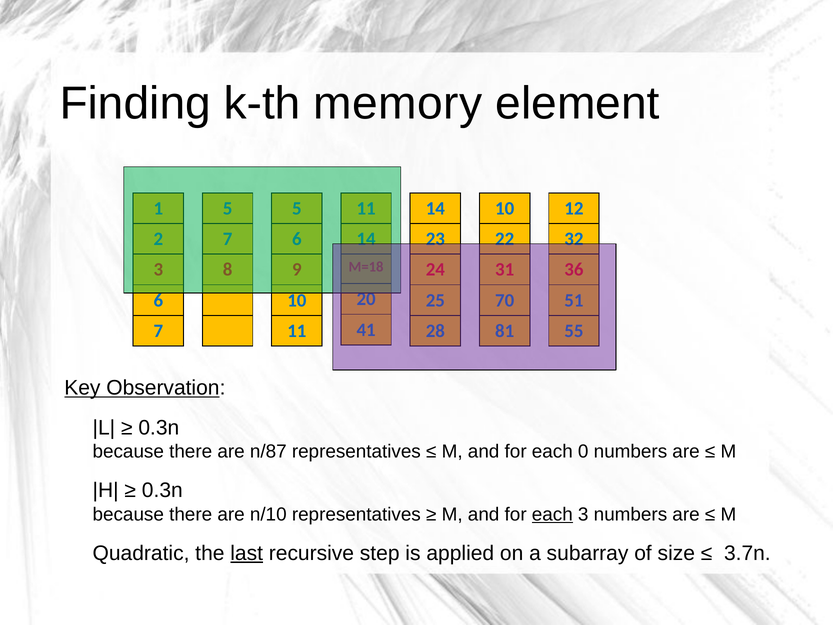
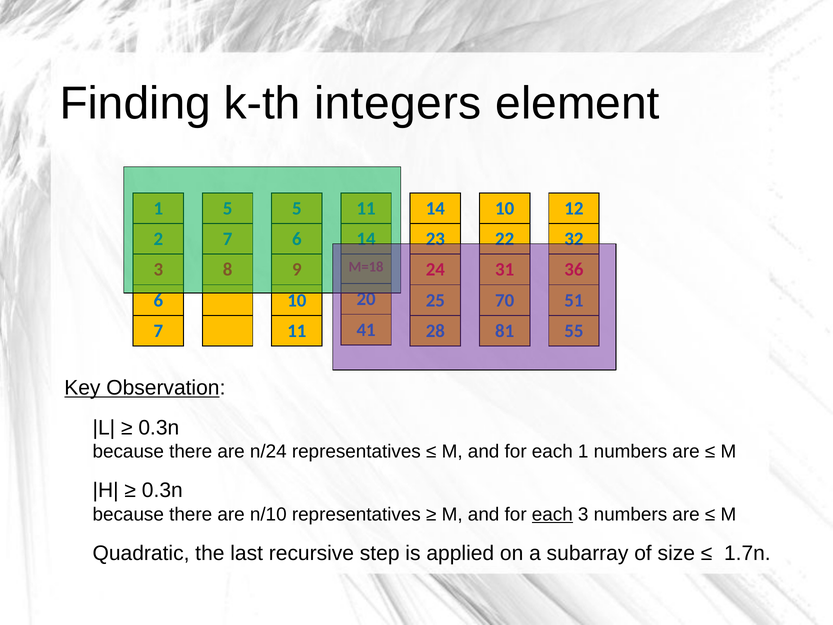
memory: memory -> integers (398, 104)
n/87: n/87 -> n/24 (268, 451)
each 0: 0 -> 1 (583, 451)
last underline: present -> none (247, 553)
3.7n: 3.7n -> 1.7n (747, 553)
